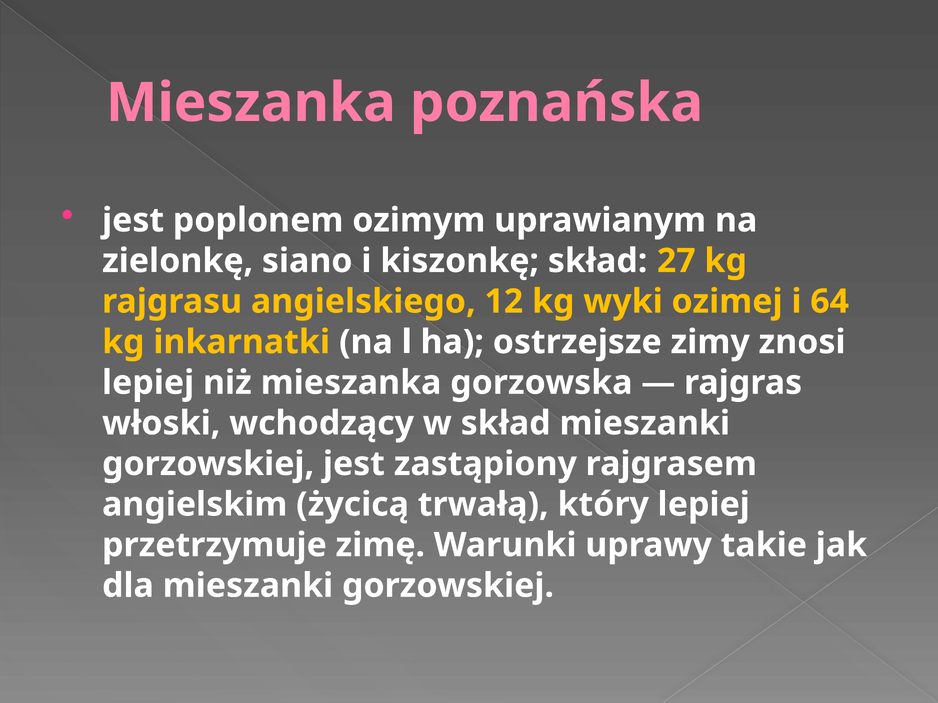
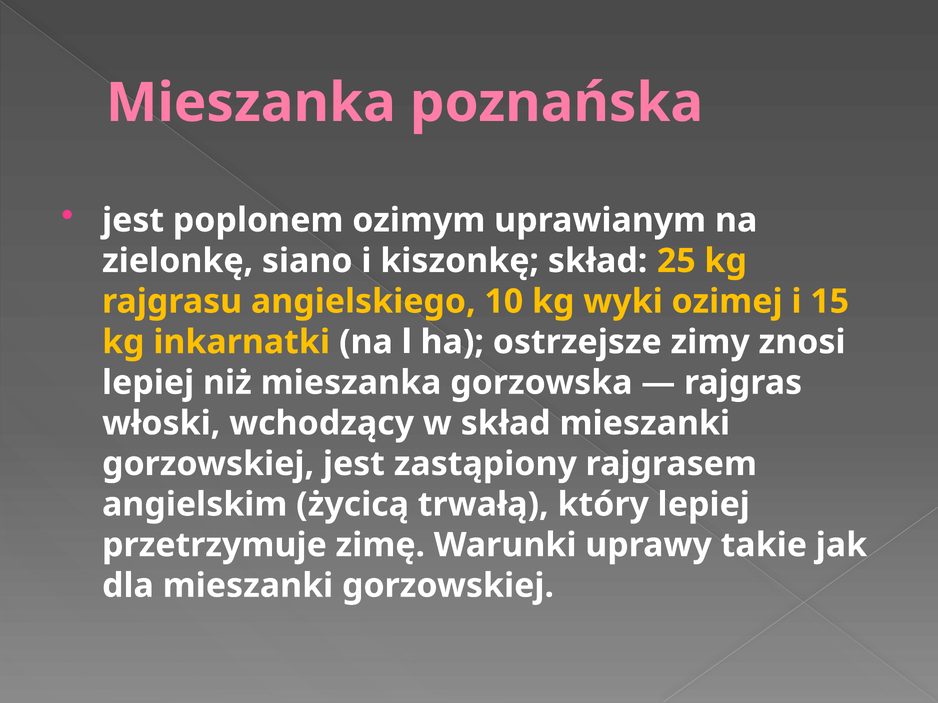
27: 27 -> 25 (676, 261)
12: 12 -> 10 (504, 302)
64: 64 -> 15 (830, 302)
